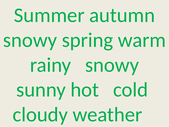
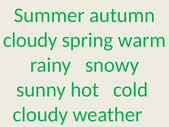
snowy: snowy -> cloudy (30, 40)
